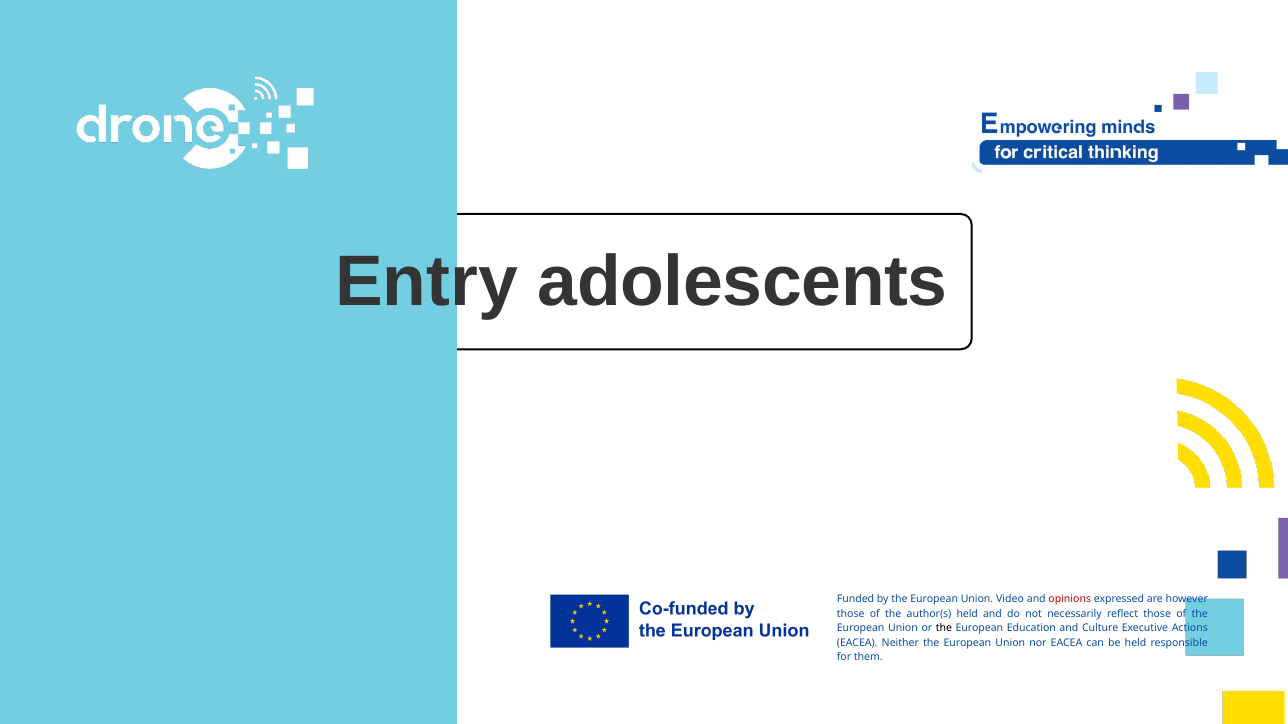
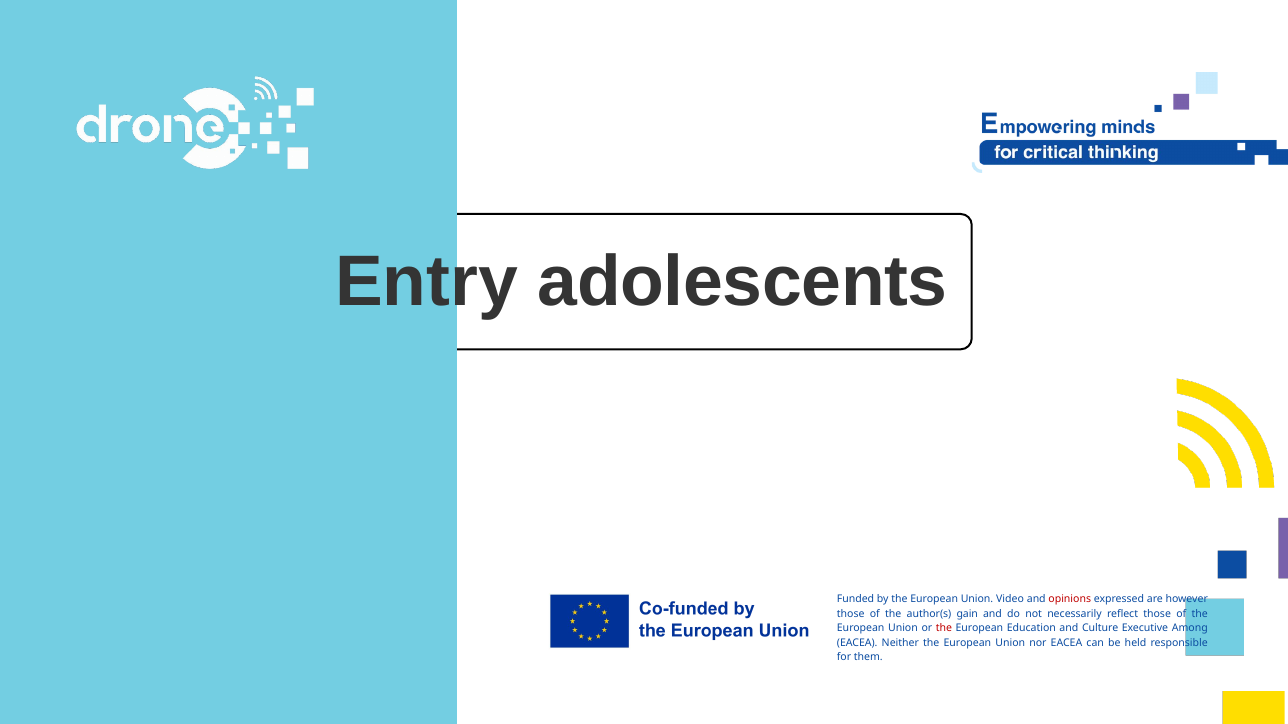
author(s held: held -> gain (967, 614)
the colour: black -> red (944, 629)
Actions: Actions -> Among (1190, 629)
